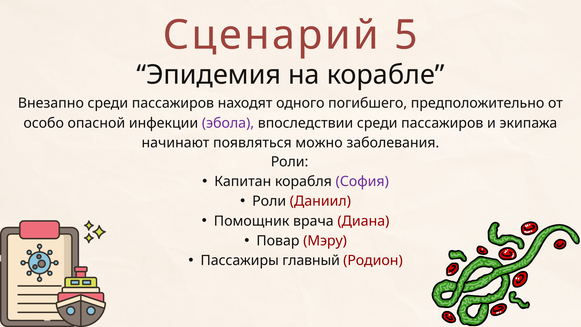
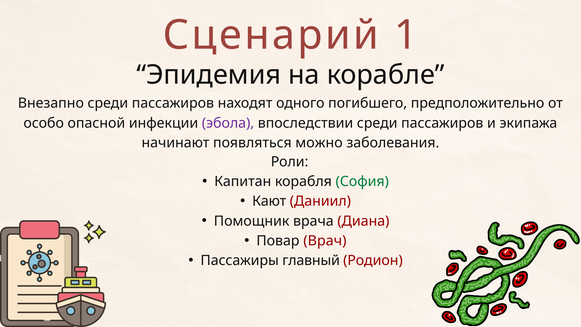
5: 5 -> 1 (406, 35)
София colour: purple -> green (362, 181)
Роли: Роли -> Кают (269, 201)
Мэру: Мэру -> Врач (325, 241)
